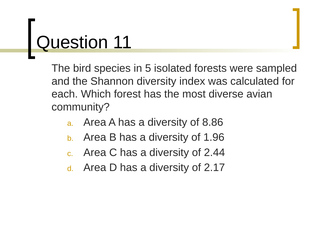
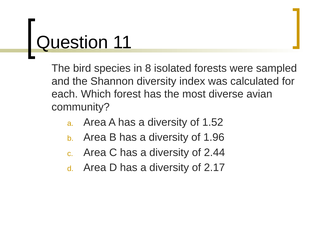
5: 5 -> 8 (148, 68)
8.86: 8.86 -> 1.52 (213, 122)
